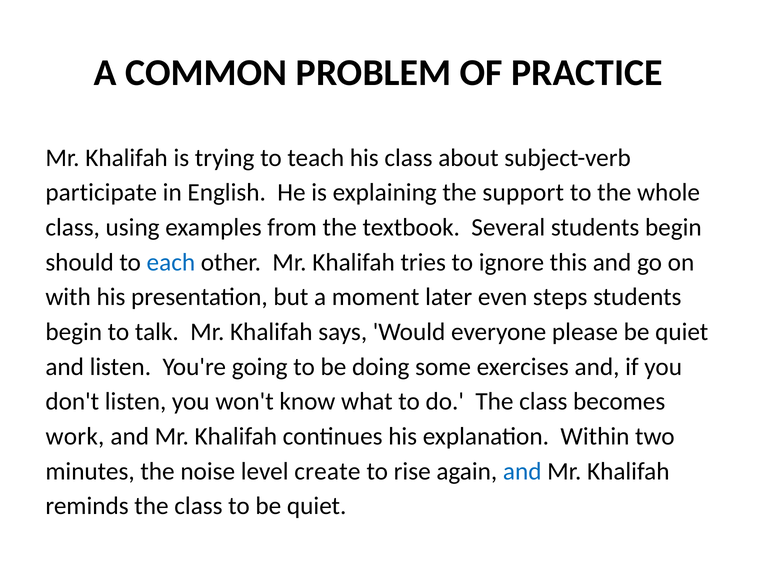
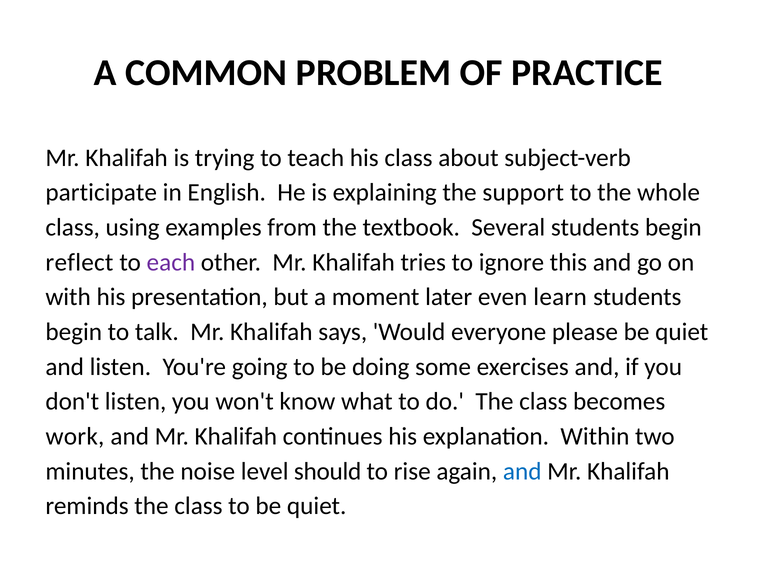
should: should -> reflect (79, 262)
each colour: blue -> purple (171, 262)
steps: steps -> learn (560, 297)
create: create -> should (328, 471)
